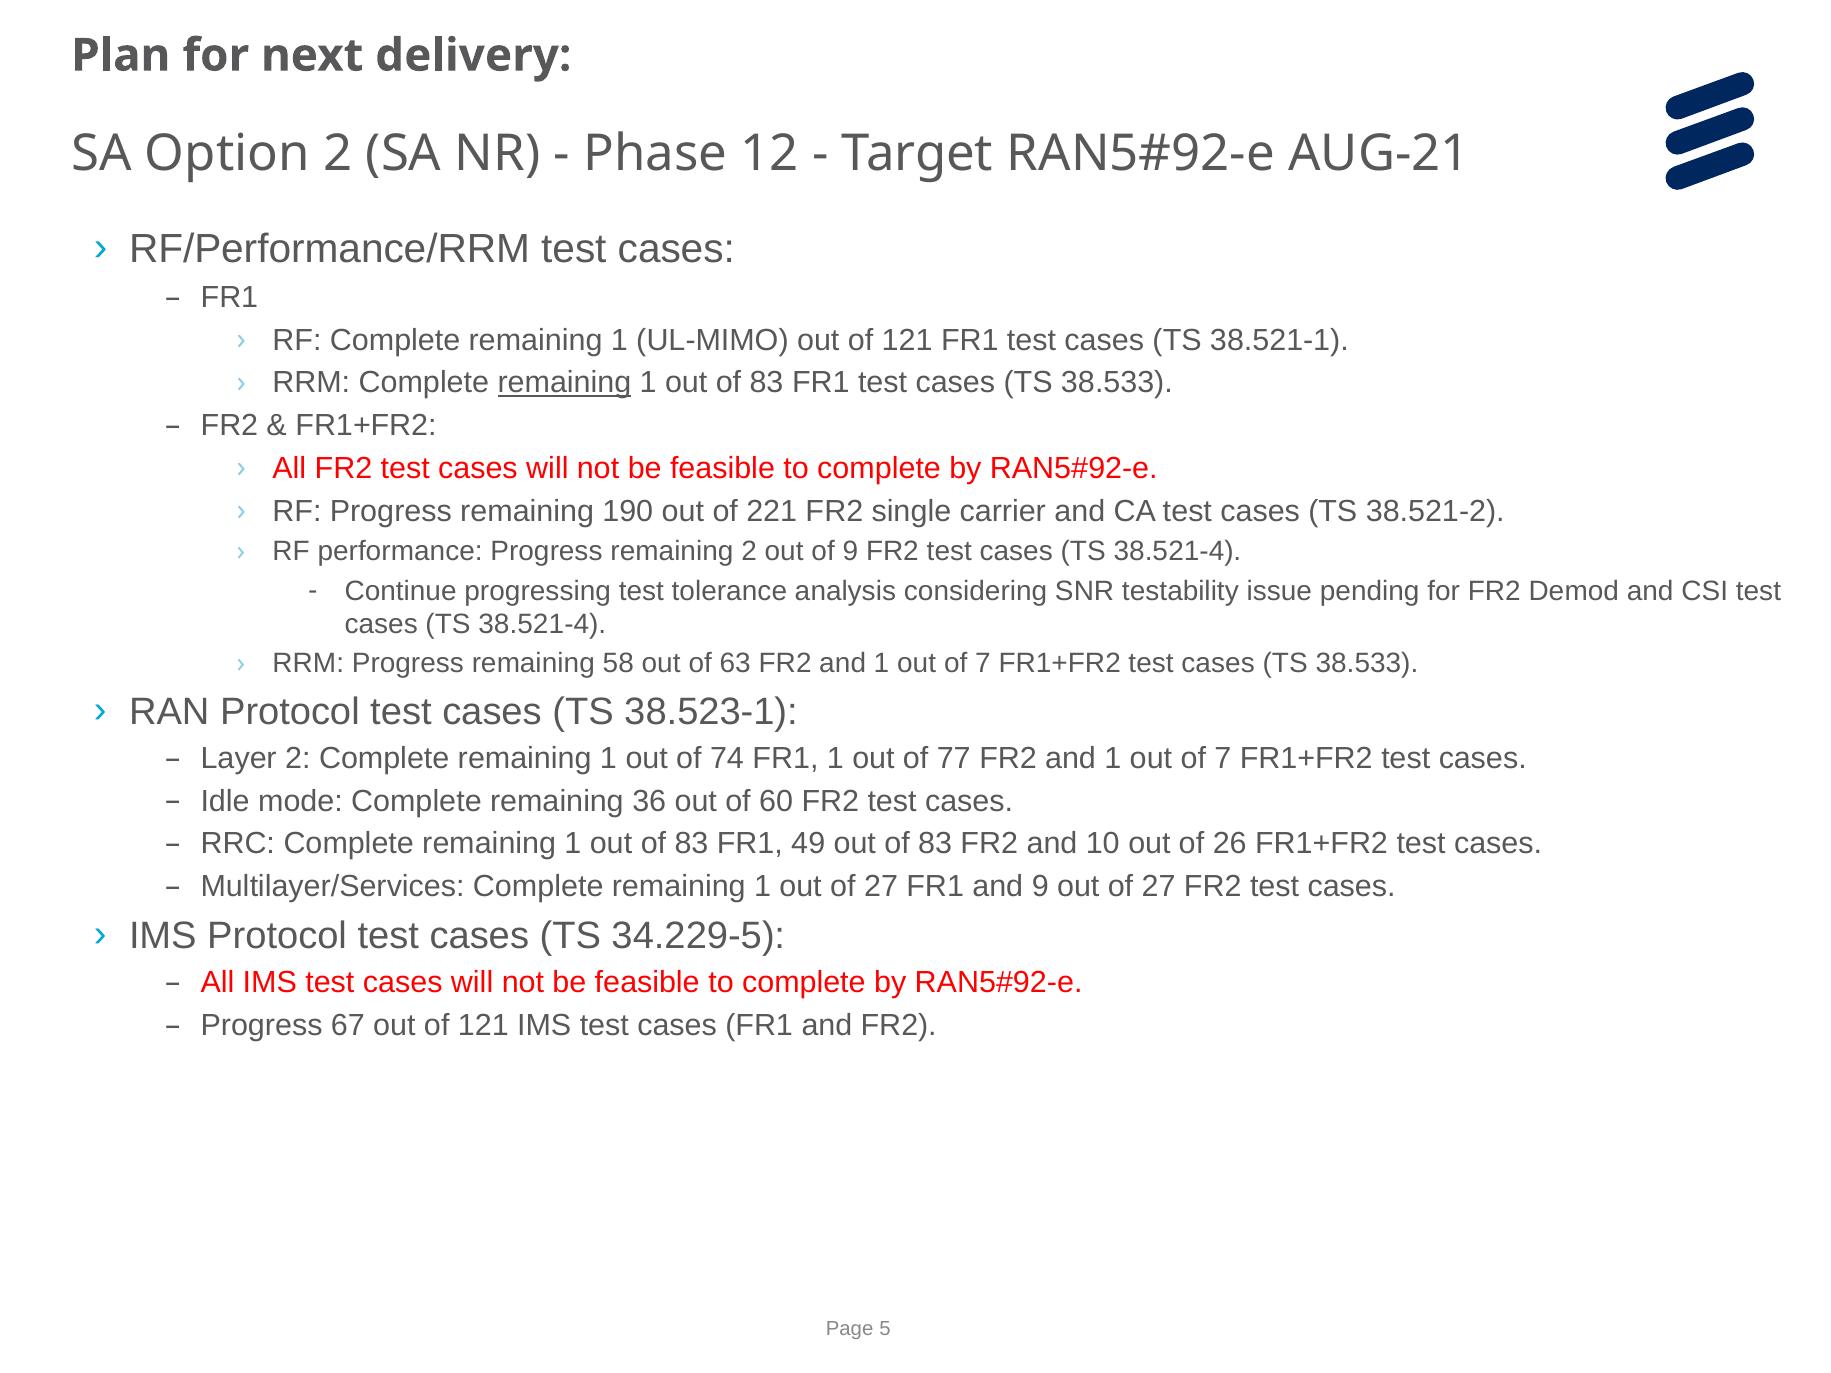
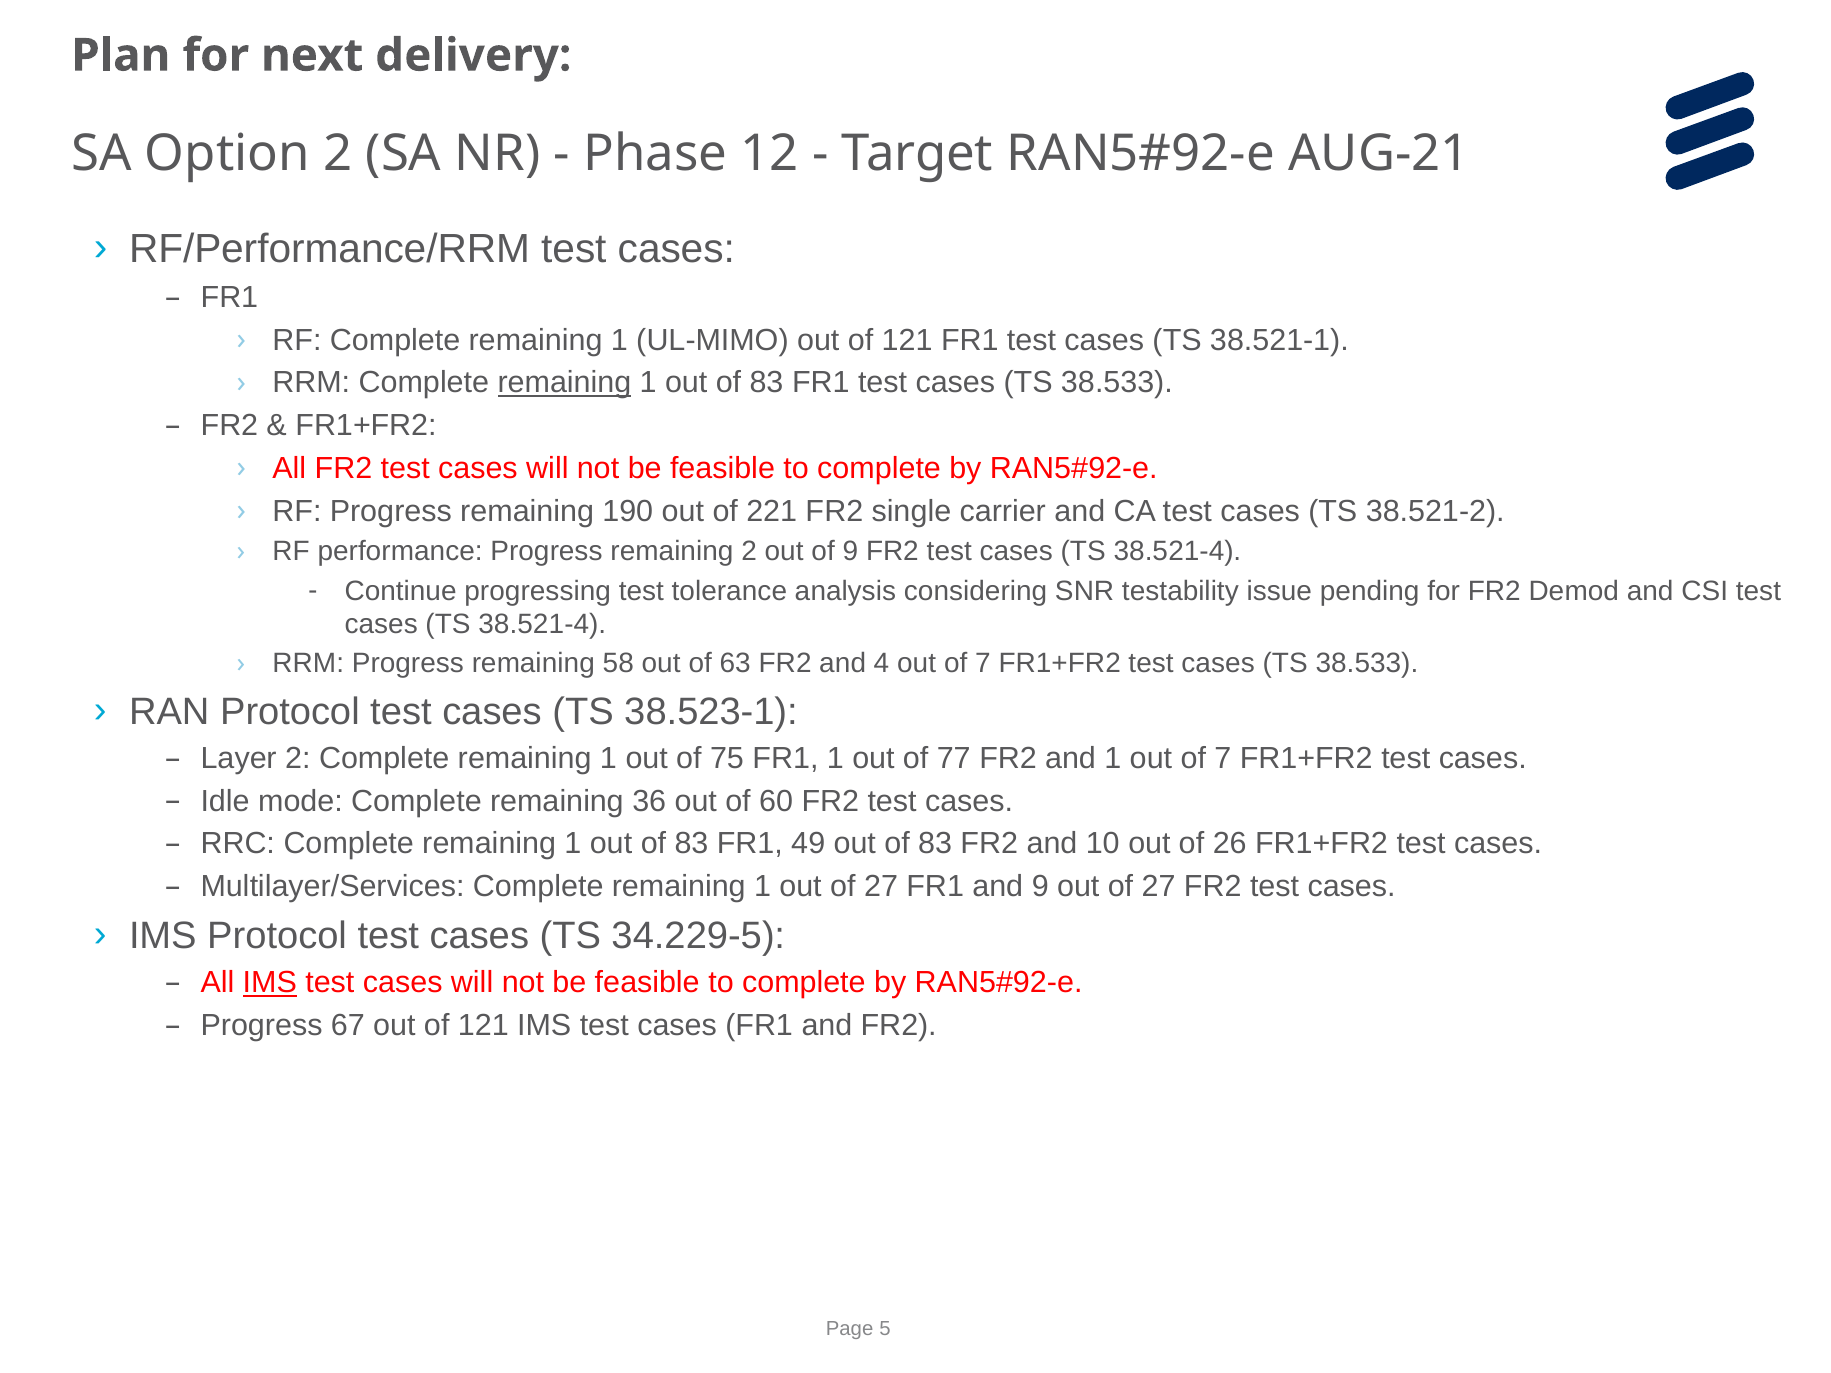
63 FR2 and 1: 1 -> 4 (882, 664)
74: 74 -> 75 (727, 759)
IMS underline: none -> present (270, 983)
